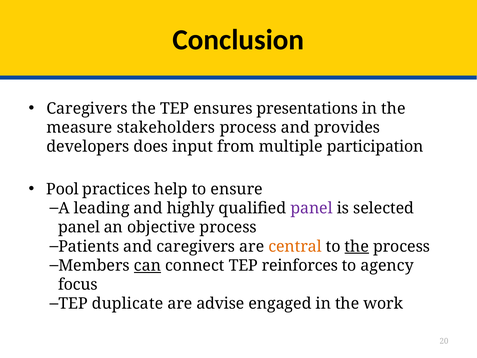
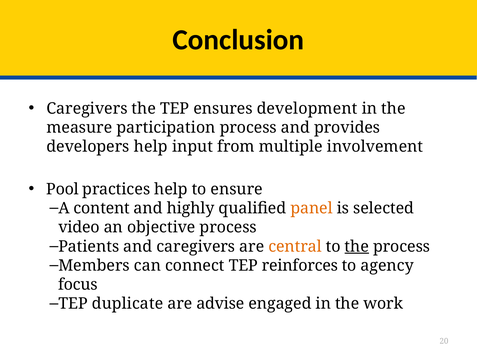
presentations: presentations -> development (307, 108)
stakeholders: stakeholders -> participation (166, 128)
developers does: does -> help (151, 147)
participation: participation -> involvement (375, 147)
leading: leading -> content (102, 208)
panel colour: purple -> orange (312, 208)
panel: panel -> video (79, 227)
can underline: present -> none (147, 265)
